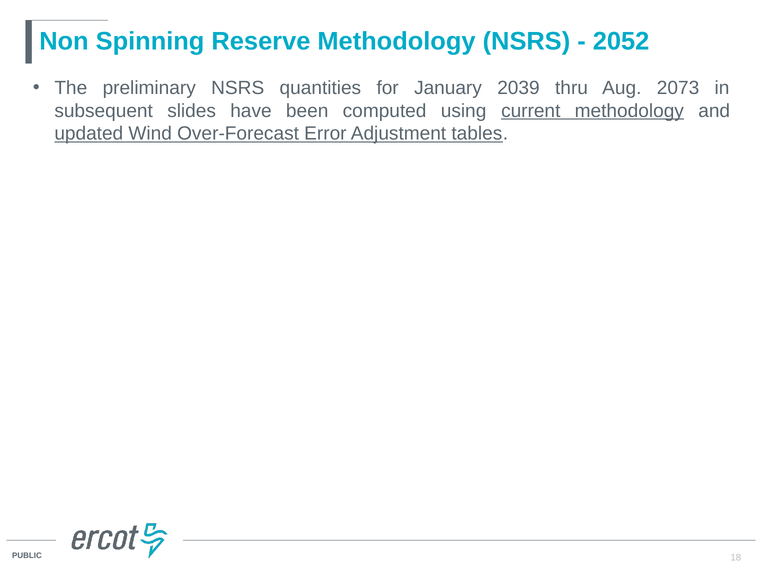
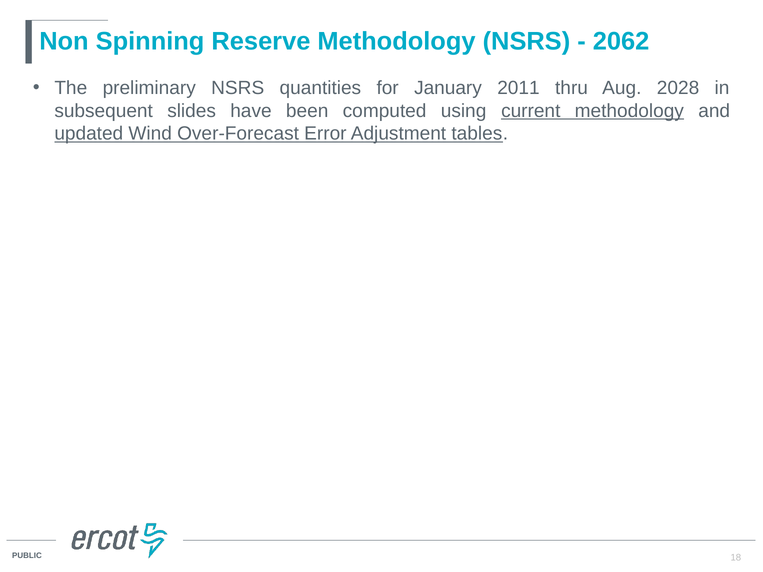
2052: 2052 -> 2062 (621, 41)
2039: 2039 -> 2011 (518, 88)
2073: 2073 -> 2028 (678, 88)
